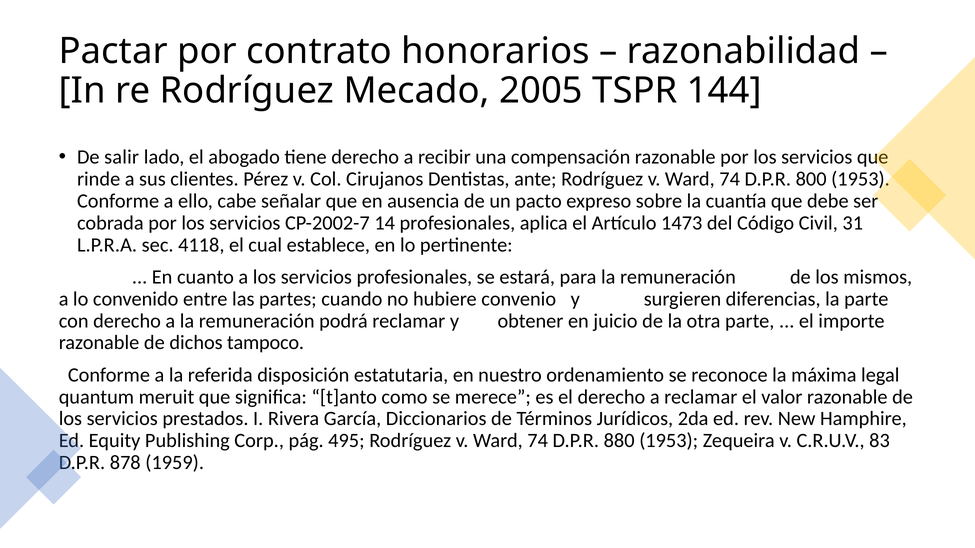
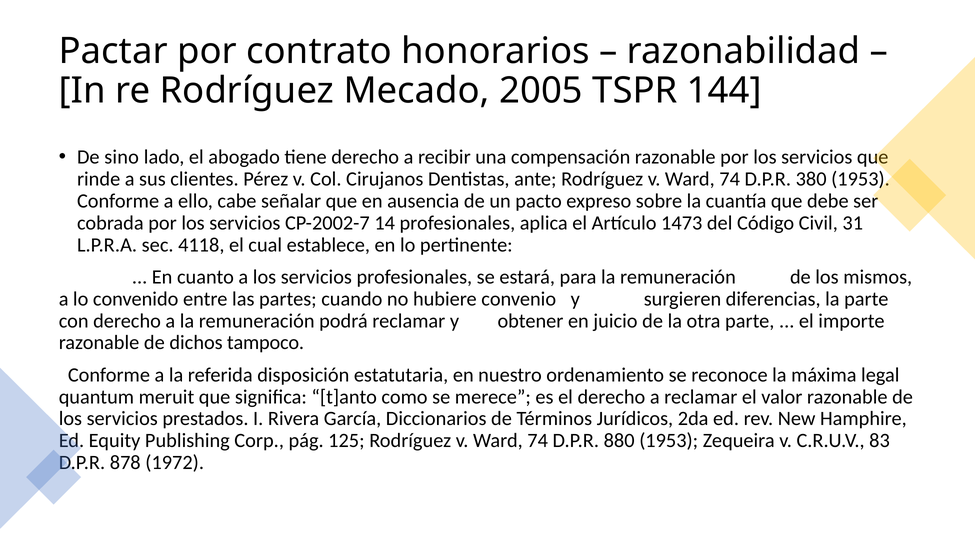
salir: salir -> sino (122, 157)
800: 800 -> 380 (811, 179)
495: 495 -> 125 (346, 441)
1959: 1959 -> 1972 (175, 463)
